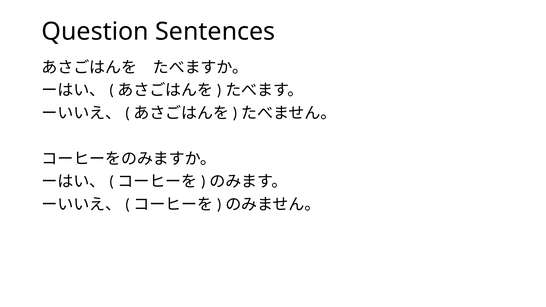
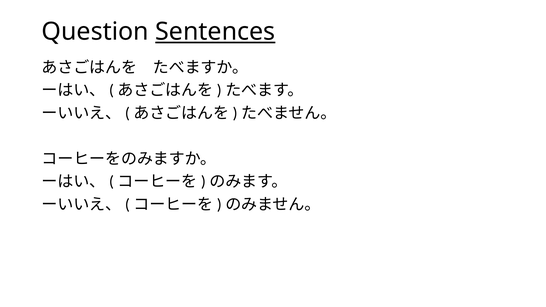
Sentences underline: none -> present (215, 32)
